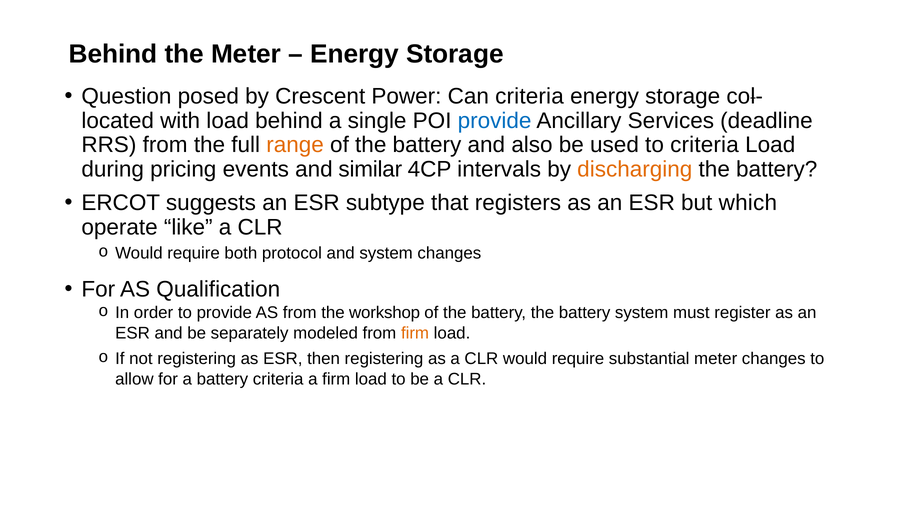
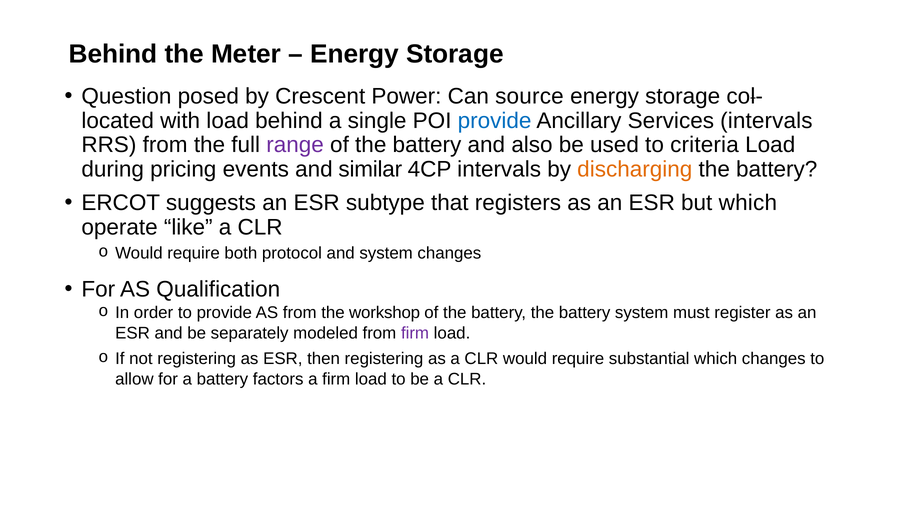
Can criteria: criteria -> source (529, 97)
Services deadline: deadline -> intervals (766, 121)
range colour: orange -> purple (295, 145)
firm colour: orange -> purple (415, 333)
substantial meter: meter -> which (716, 359)
battery criteria: criteria -> factors (278, 379)
